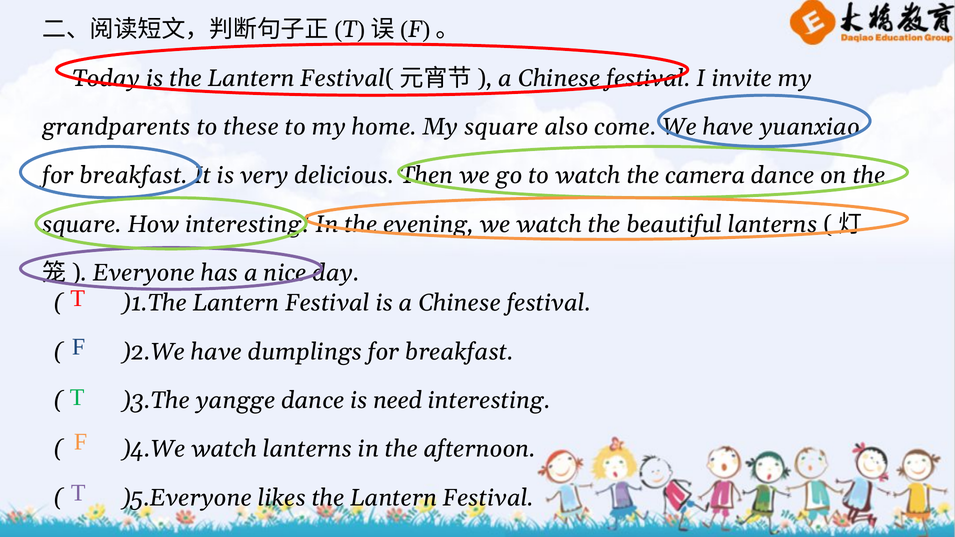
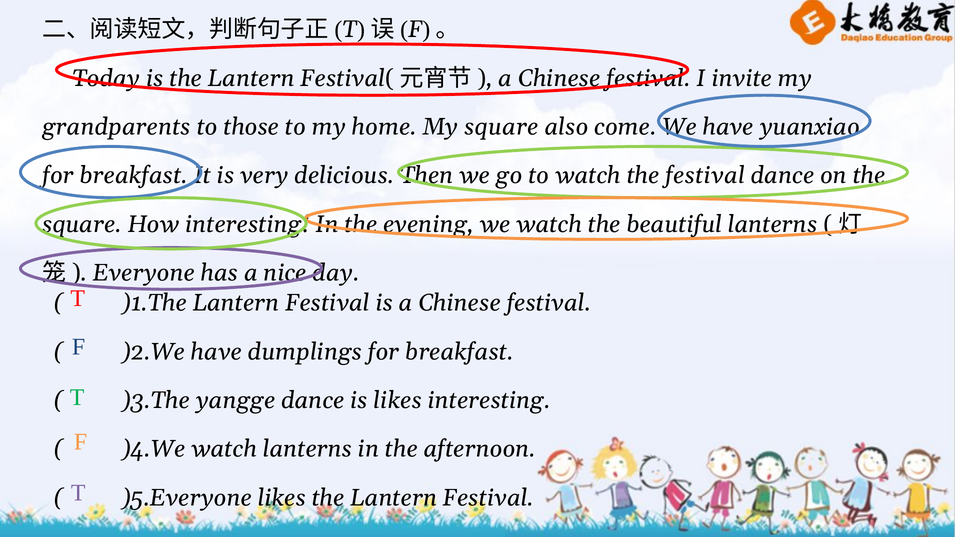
these: these -> those (251, 127)
the camera: camera -> festival (705, 176)
is need: need -> likes (398, 401)
